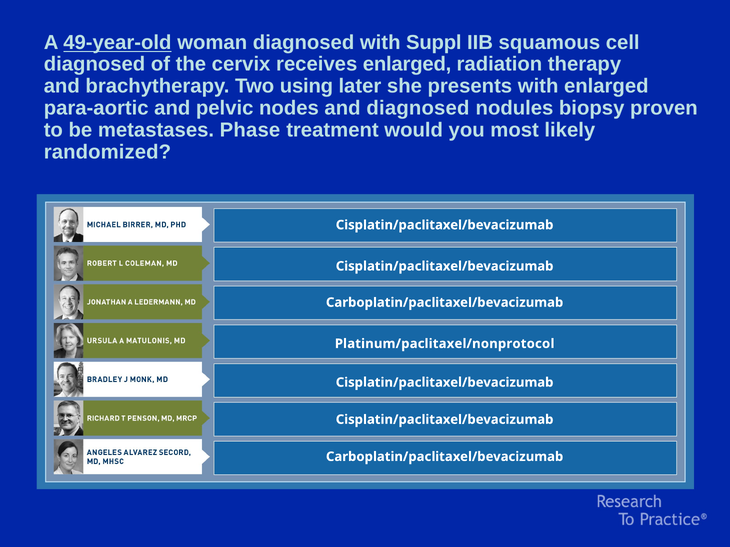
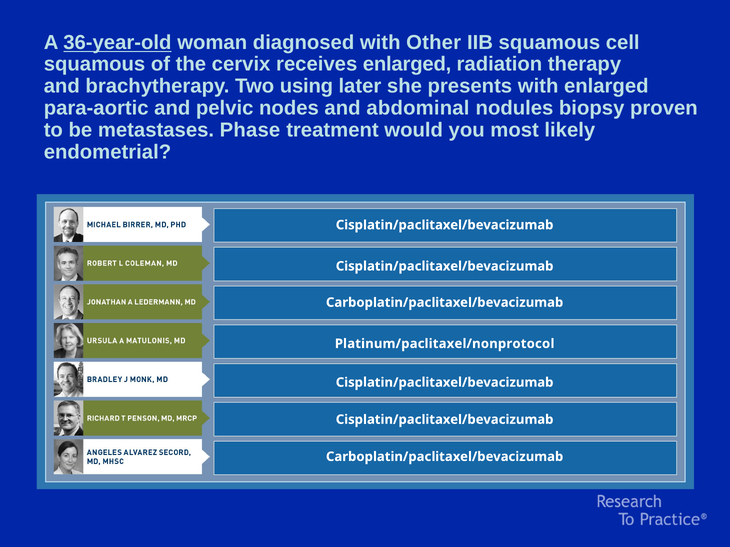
49-year-old: 49-year-old -> 36-year-old (117, 42)
Suppl: Suppl -> Other (434, 42)
diagnosed: diagnosed -> squamous (95, 64)
and diagnosed: diagnosed -> abdominal (418, 108)
randomized: randomized -> endometrial (107, 152)
